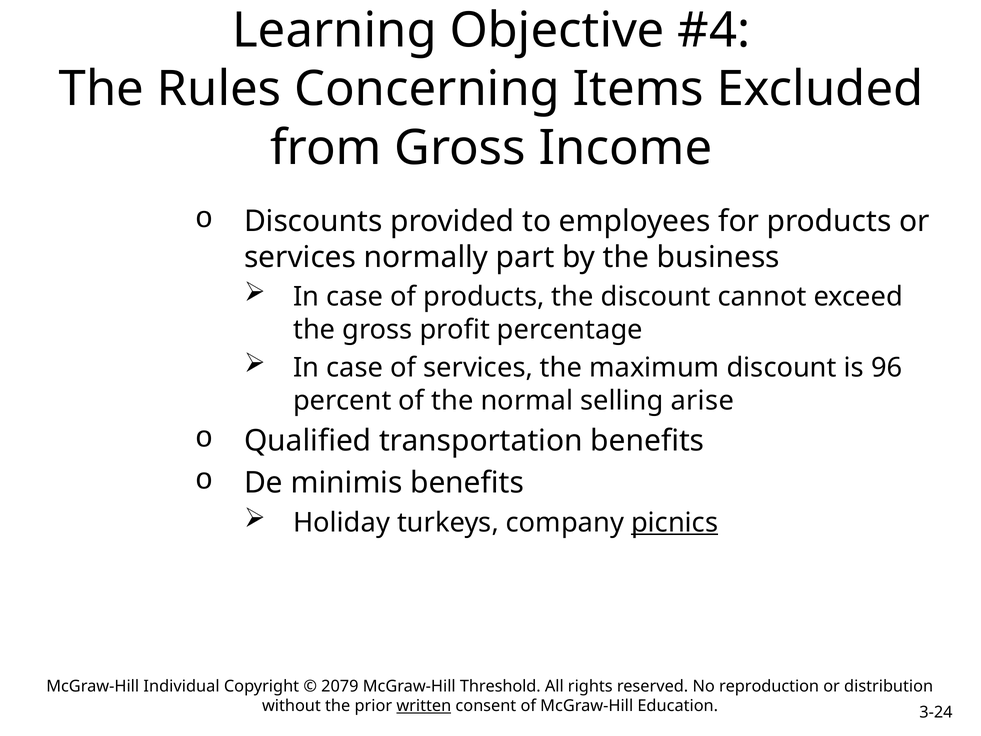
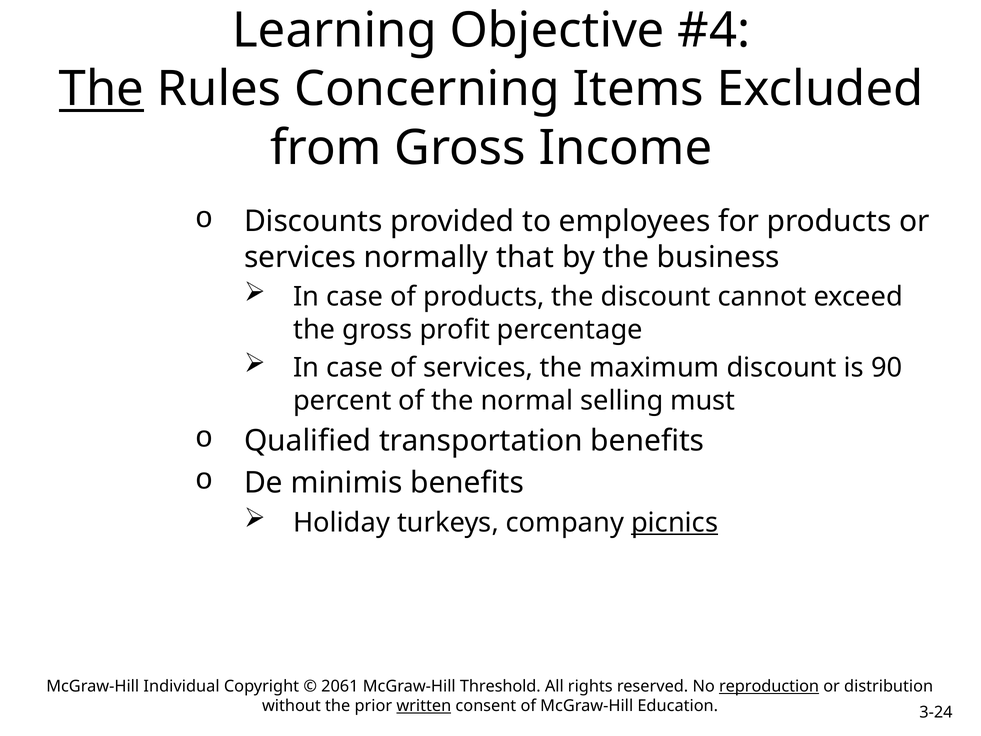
The underline: none -> present (102, 89)
part: part -> that (525, 257)
96: 96 -> 90 (887, 368)
arise: arise -> must (703, 400)
2079: 2079 -> 2061 (340, 686)
reproduction underline: none -> present (769, 686)
